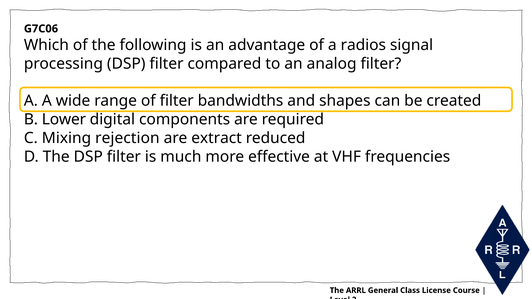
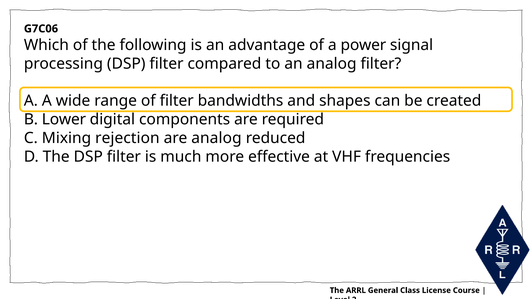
radios: radios -> power (363, 45)
are extract: extract -> analog (216, 138)
